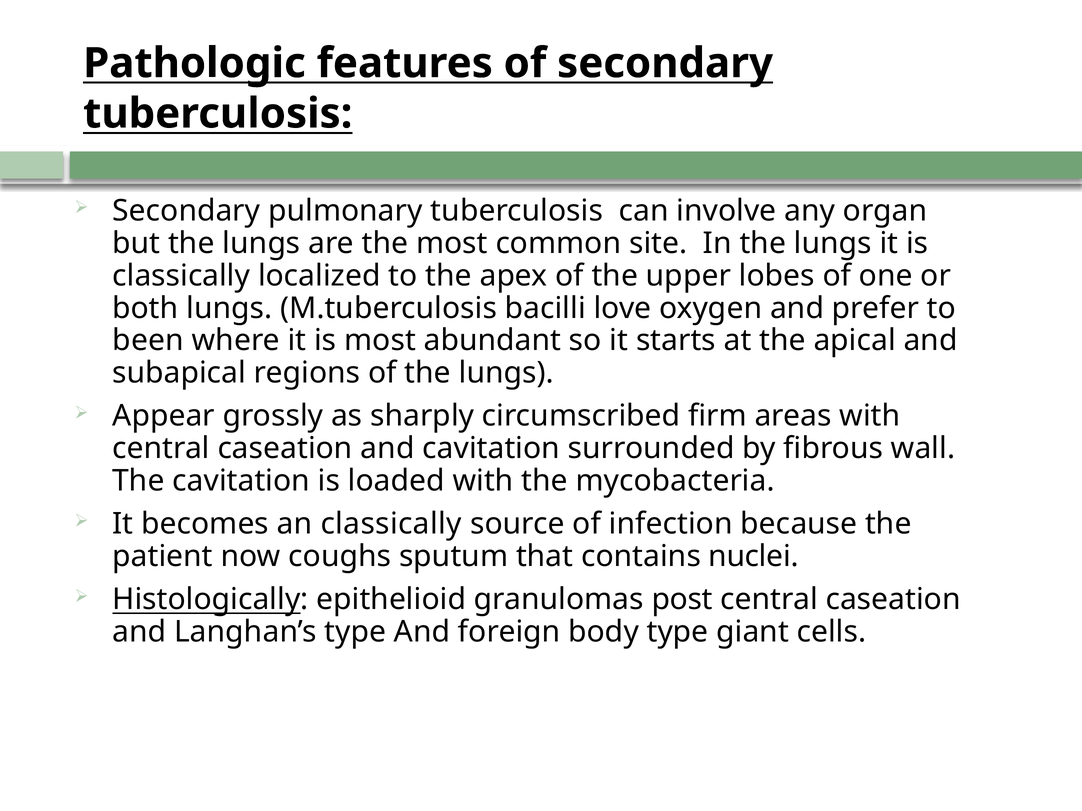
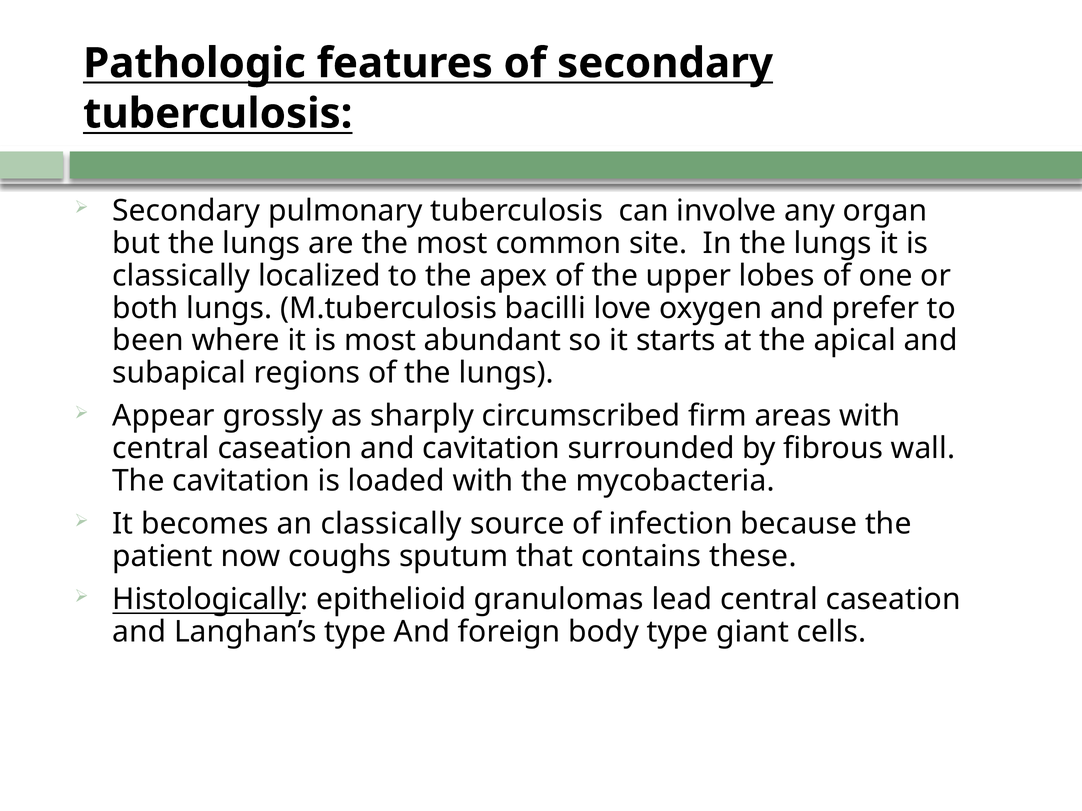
nuclei: nuclei -> these (753, 557)
post: post -> lead (682, 600)
